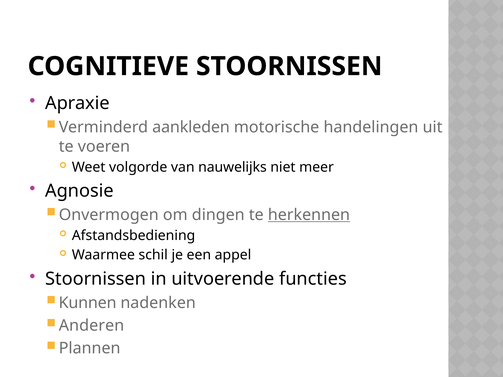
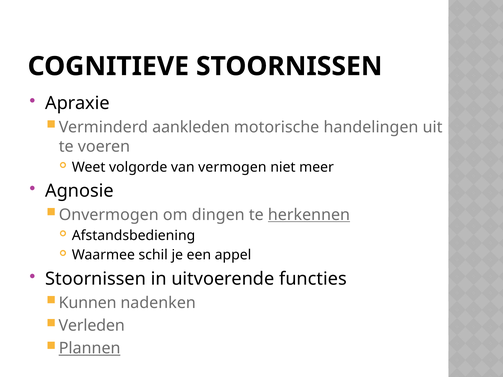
nauwelijks: nauwelijks -> vermogen (232, 167)
Anderen: Anderen -> Verleden (92, 326)
Plannen underline: none -> present (90, 349)
